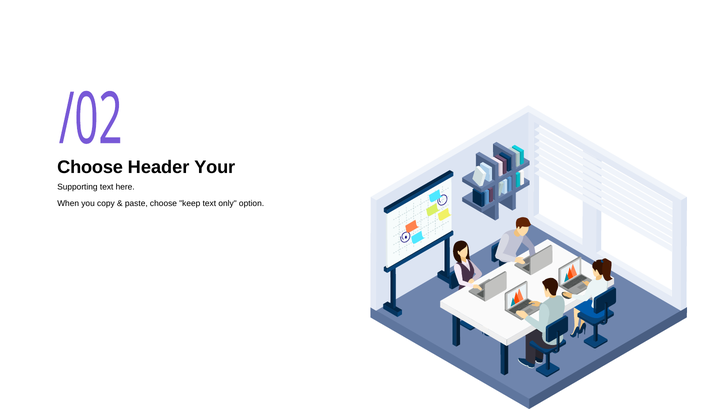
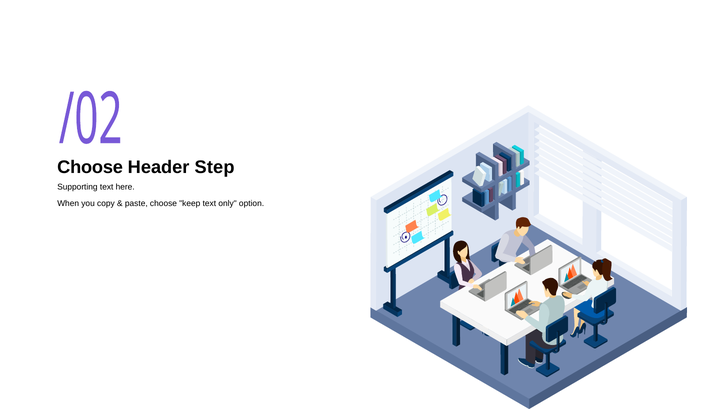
Your: Your -> Step (215, 167)
